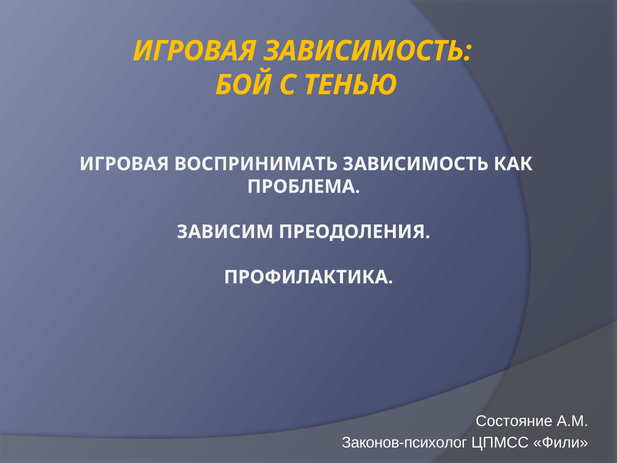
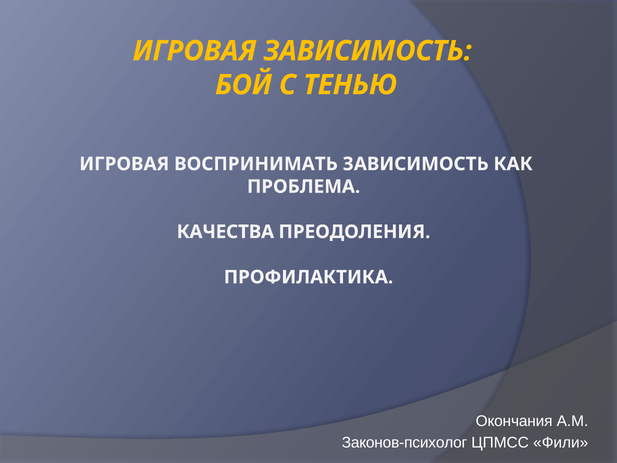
ЗАВИСИМ: ЗАВИСИМ -> КАЧЕСТВА (225, 232)
Состояние: Состояние -> Окончания (514, 421)
